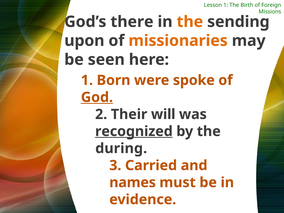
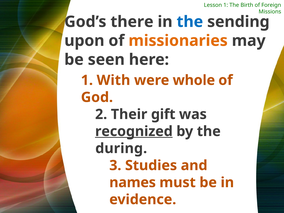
the colour: orange -> blue (190, 22)
Born: Born -> With (113, 80)
spoke: spoke -> whole (194, 80)
God underline: present -> none (97, 97)
will: will -> gift (163, 114)
Carried: Carried -> Studies (151, 165)
